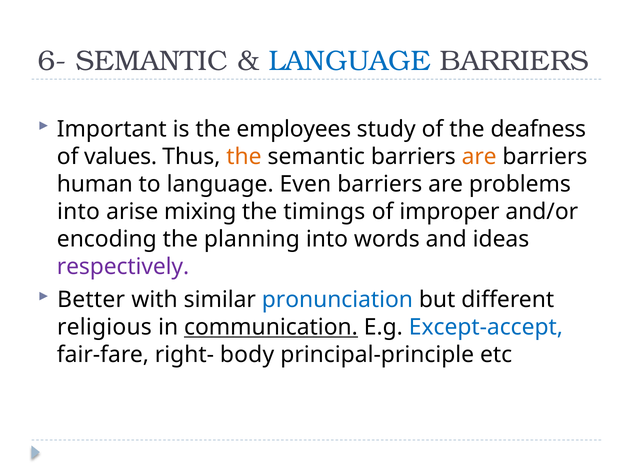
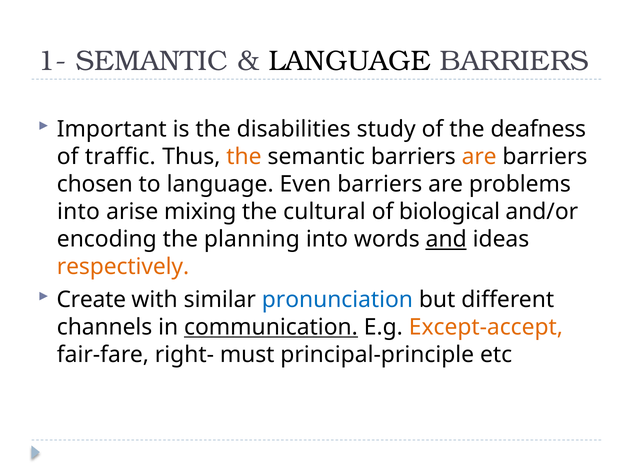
6-: 6- -> 1- (52, 61)
LANGUAGE colour: blue -> black (350, 61)
employees: employees -> disabilities (294, 129)
values: values -> traffic (120, 157)
human: human -> chosen (95, 184)
timings: timings -> cultural (324, 212)
improper: improper -> biological (450, 212)
and underline: none -> present (446, 239)
respectively colour: purple -> orange (123, 267)
Better: Better -> Create (91, 299)
religious: religious -> channels (105, 327)
Except-accept colour: blue -> orange (486, 327)
body: body -> must (247, 354)
